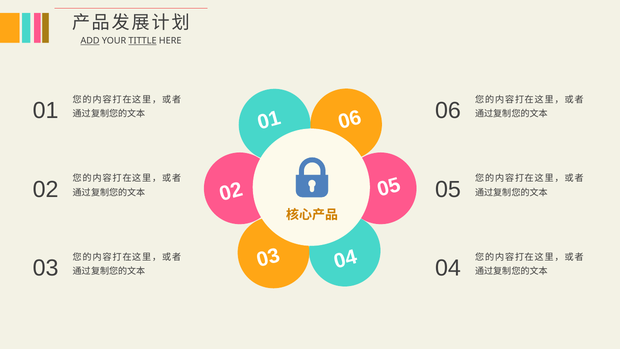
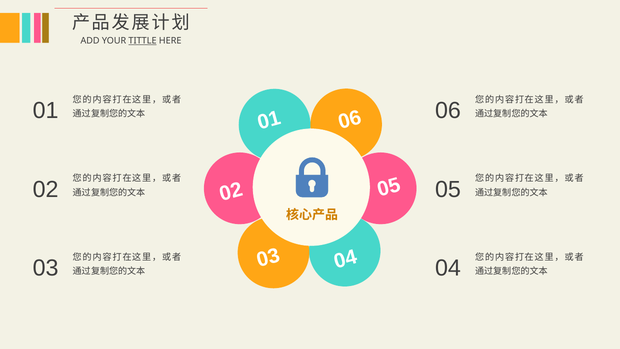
ADD underline: present -> none (90, 41)
